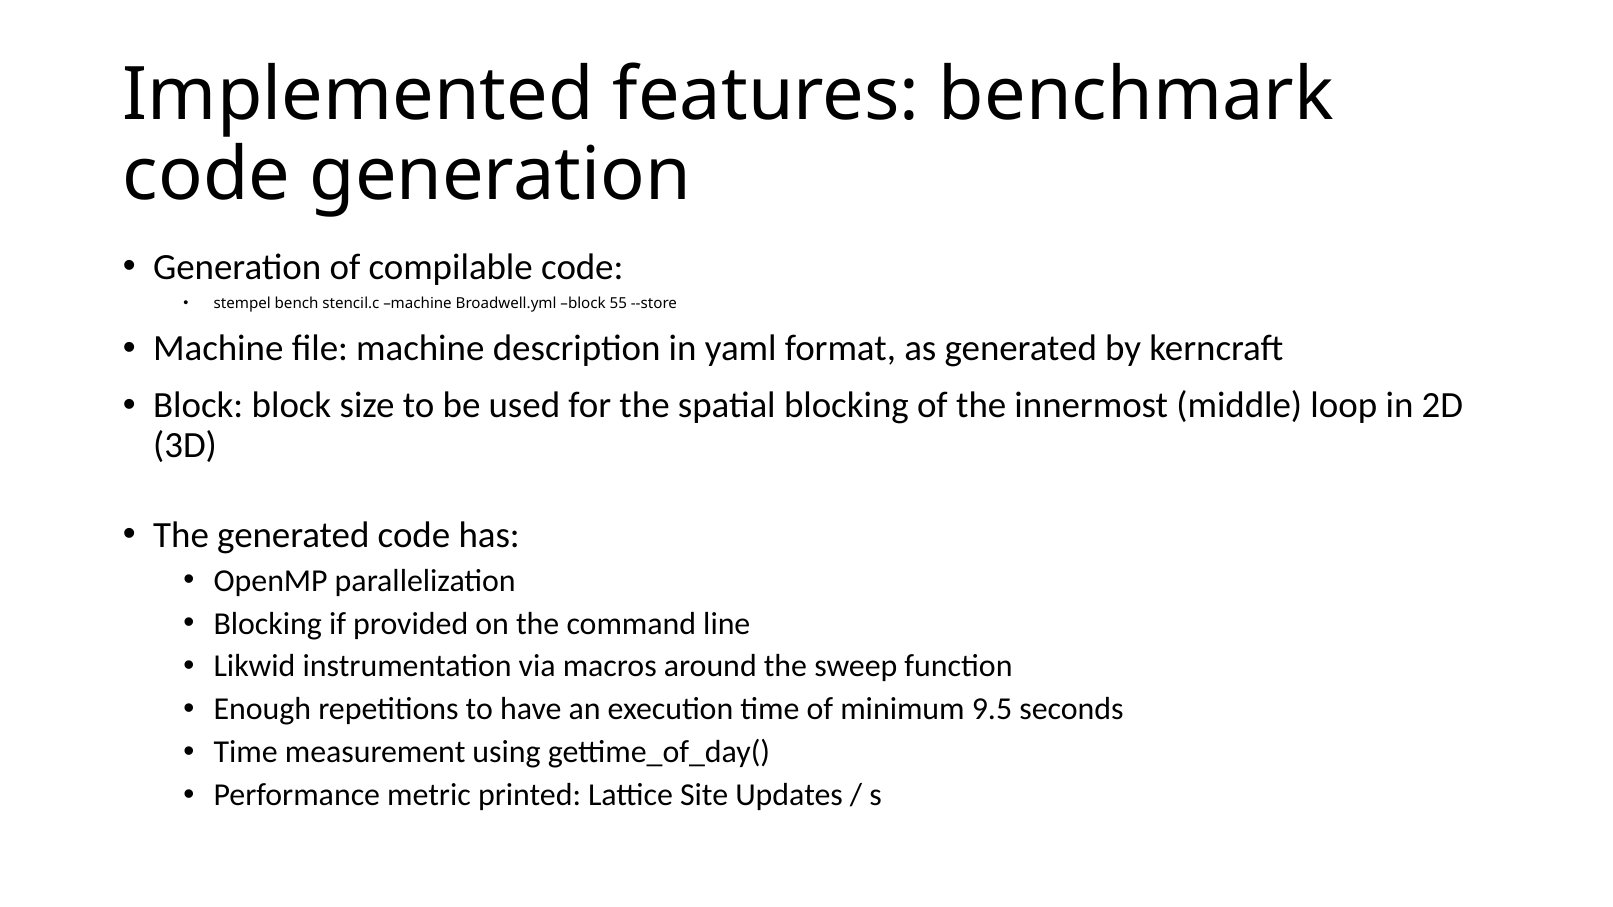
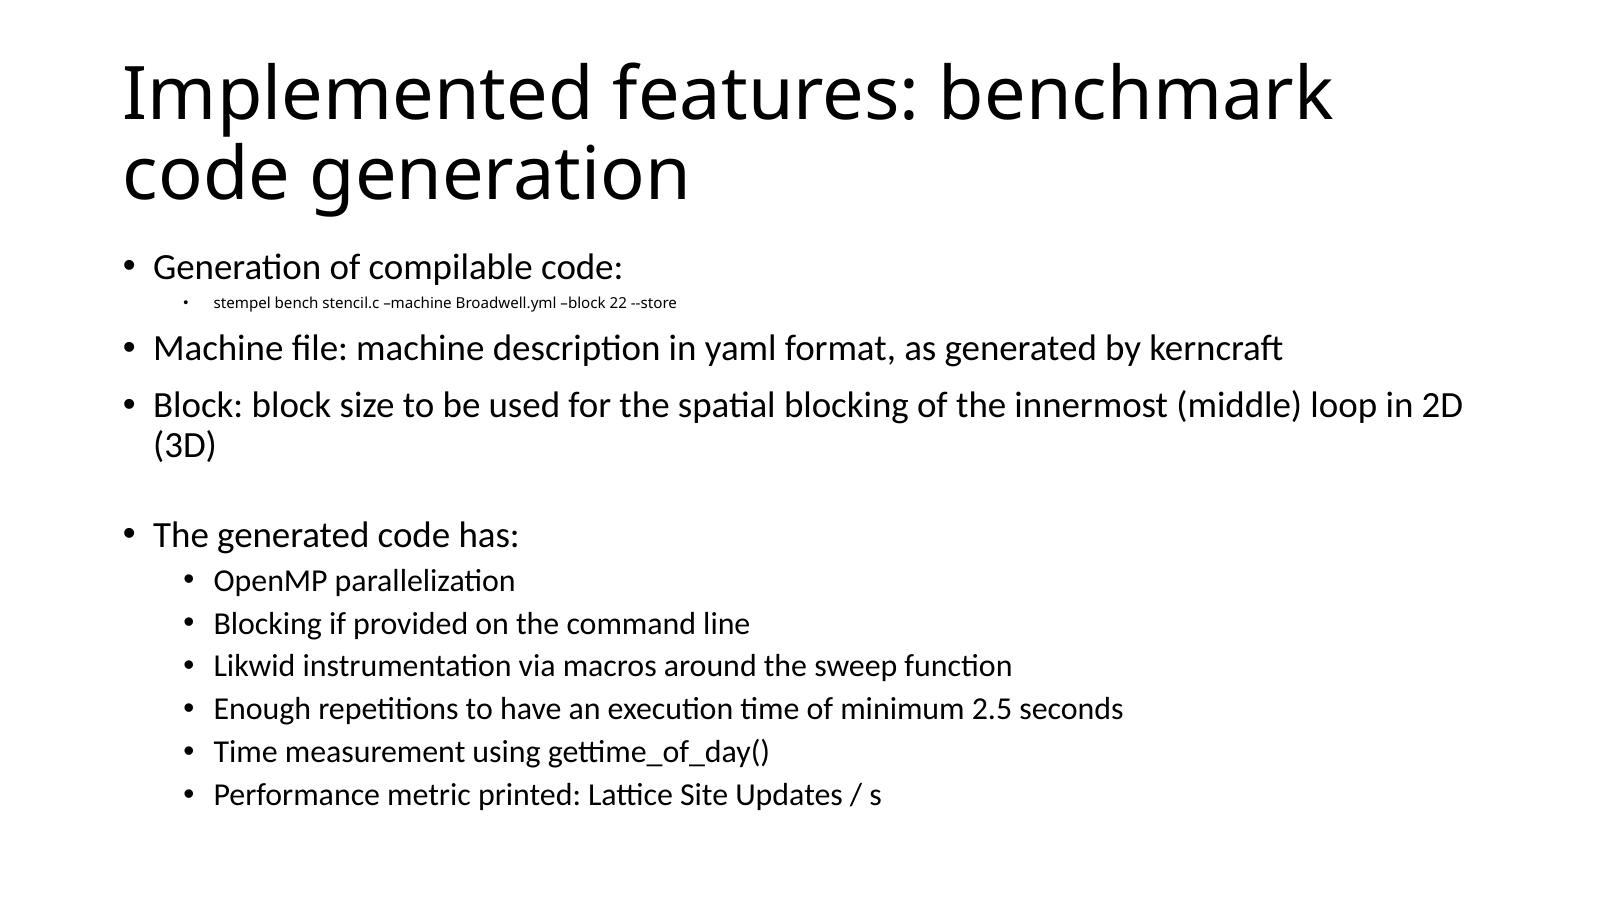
55: 55 -> 22 (618, 304)
9.5: 9.5 -> 2.5 (992, 710)
